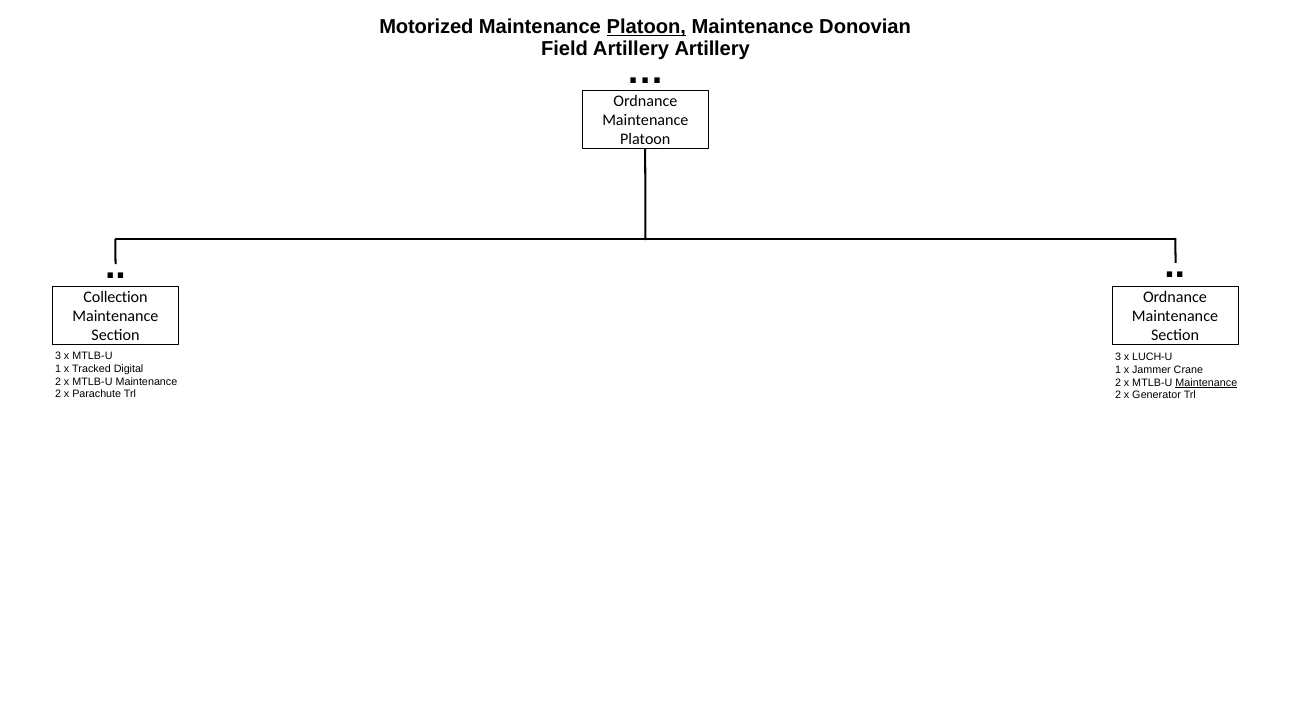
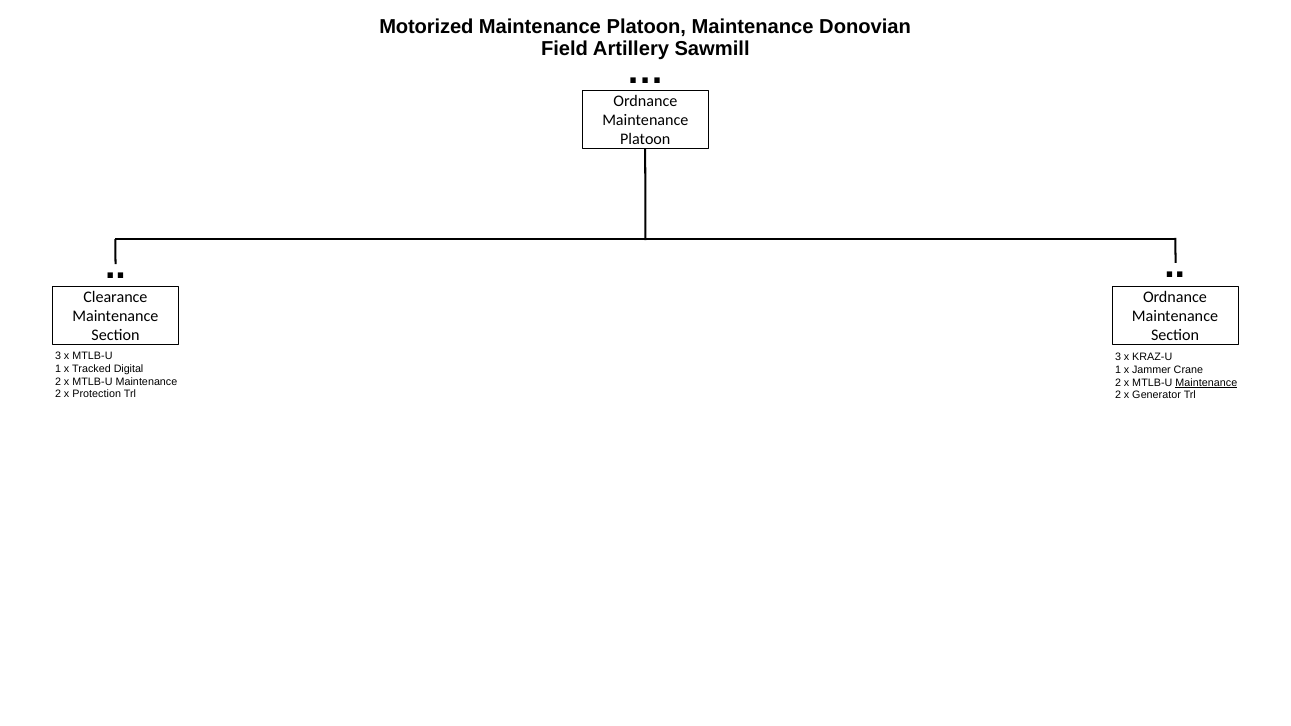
Platoon underline: present -> none (646, 27)
Artillery Artillery: Artillery -> Sawmill (712, 49)
Collection: Collection -> Clearance (115, 297)
LUCH-U: LUCH-U -> KRAZ-U (1152, 357)
Parachute: Parachute -> Protection (97, 395)
